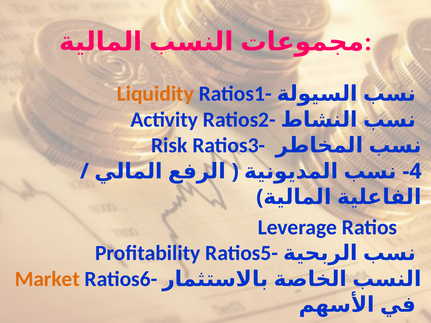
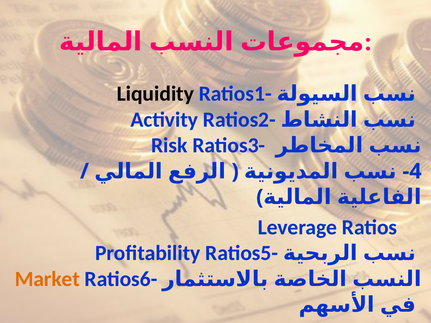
Liquidity colour: orange -> black (155, 94)
